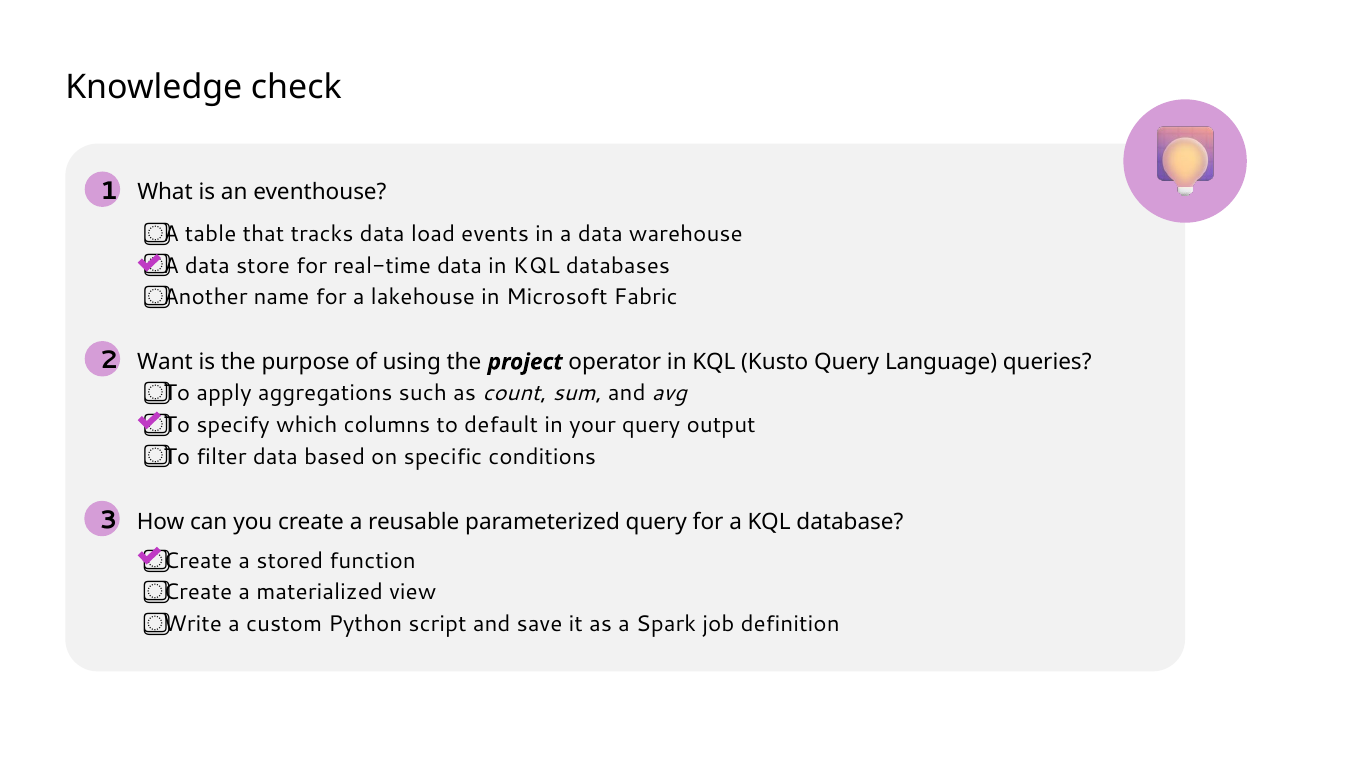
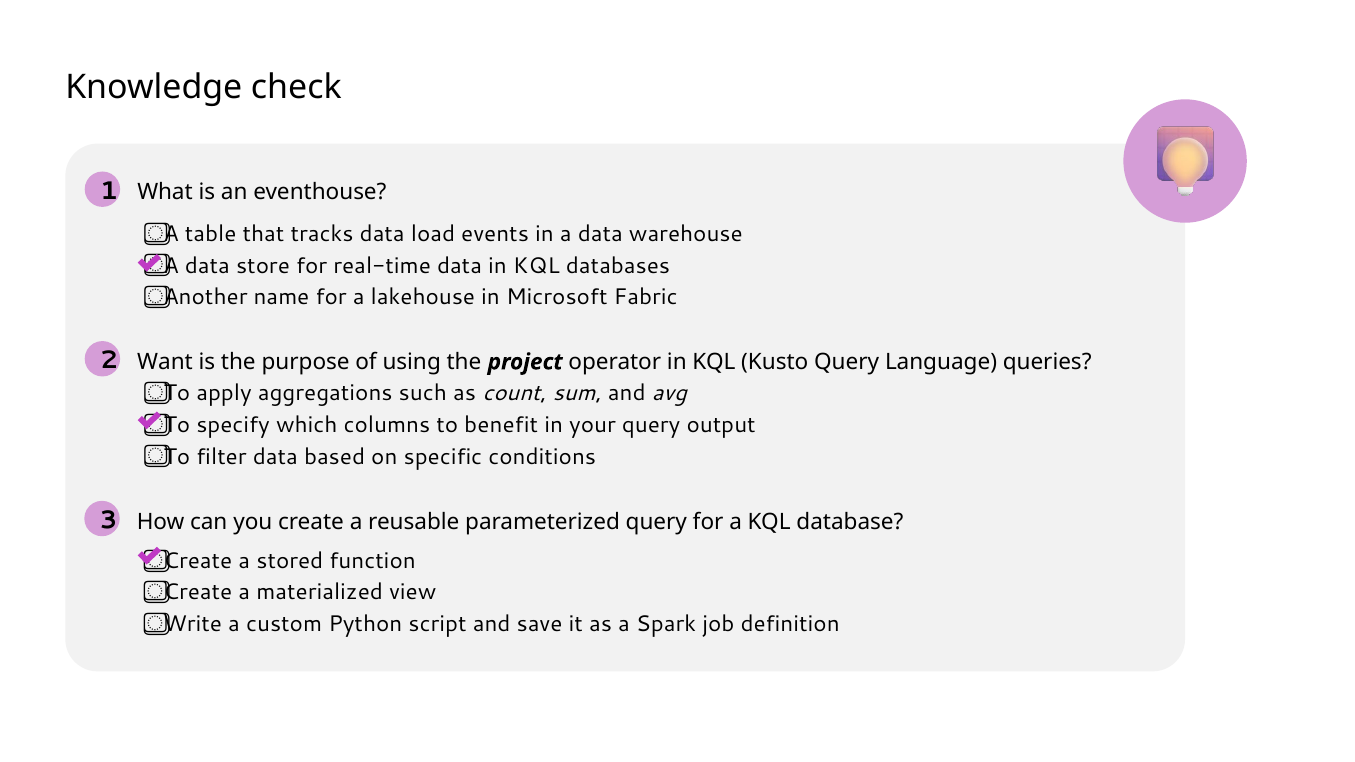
default: default -> benefit (501, 425)
